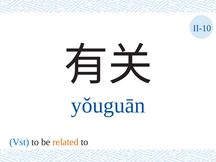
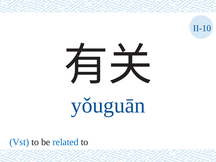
related colour: orange -> blue (66, 142)
